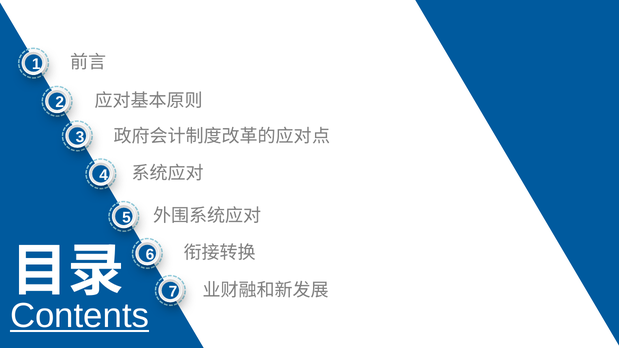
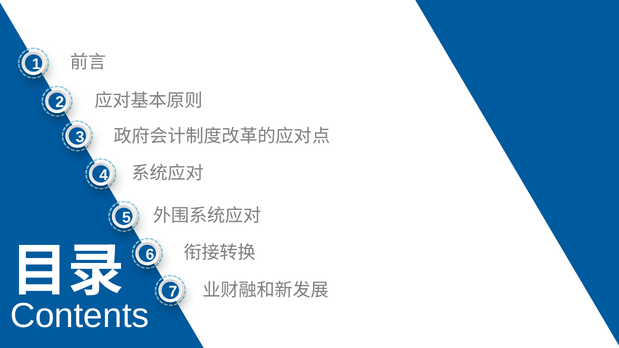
Contents underline: present -> none (80, 316)
